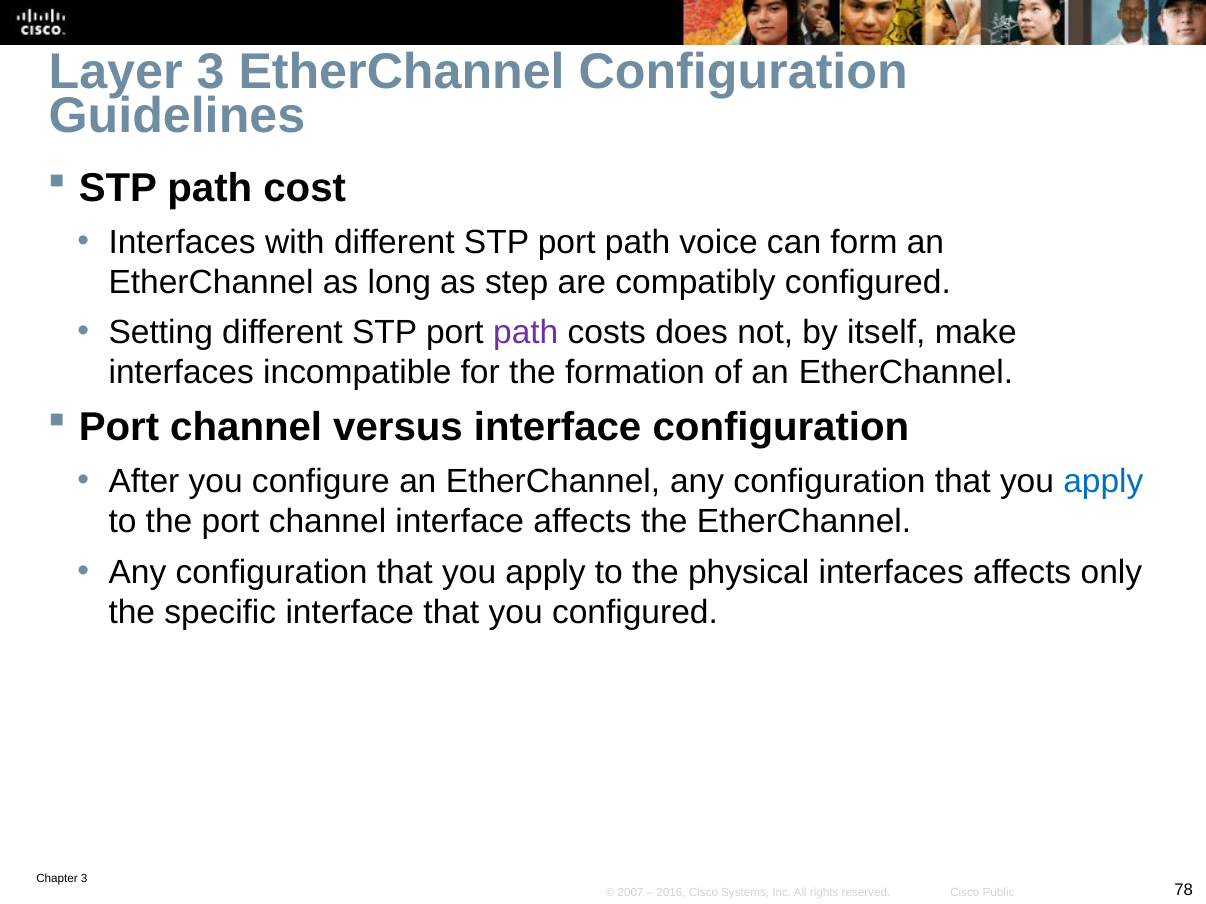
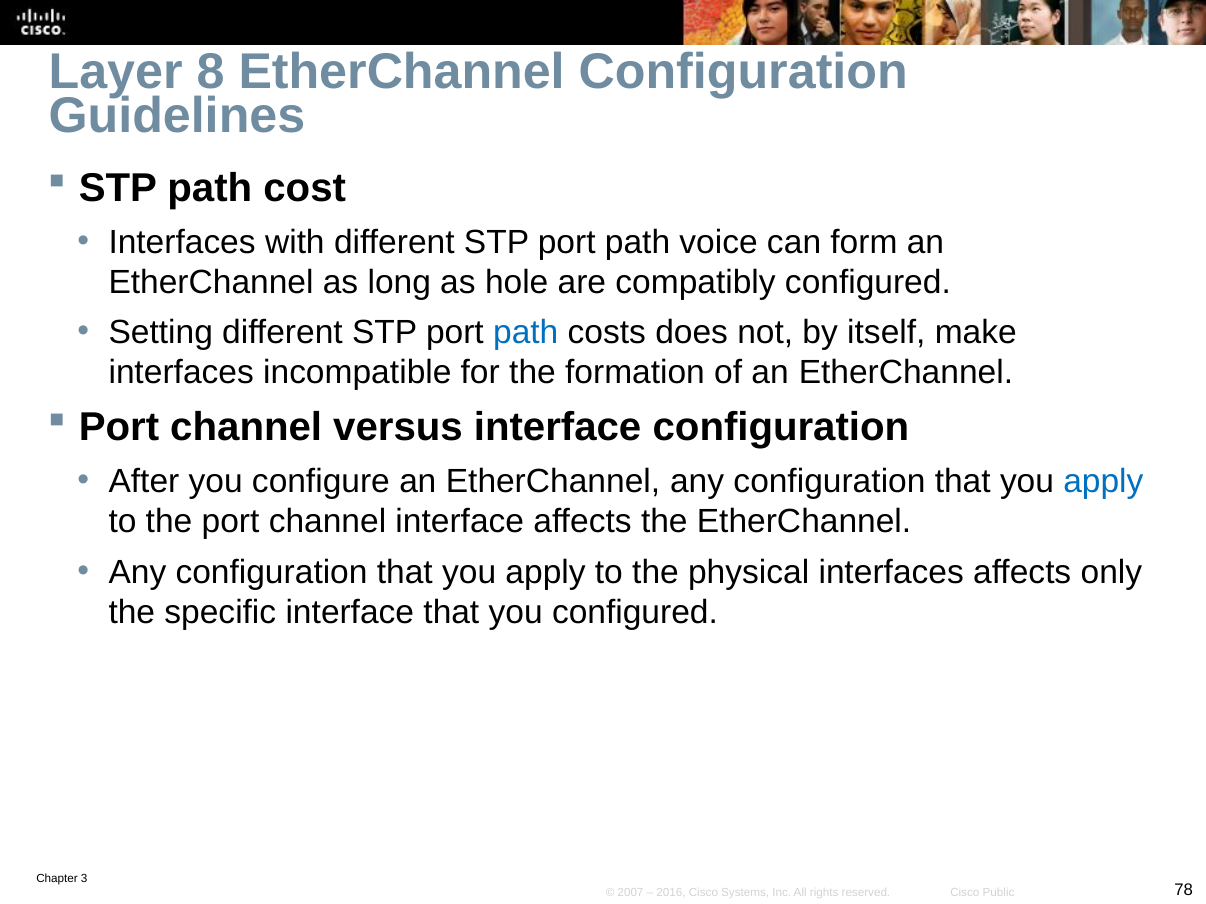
Layer 3: 3 -> 8 (211, 72)
step: step -> hole (517, 283)
path colour: purple -> blue (526, 333)
